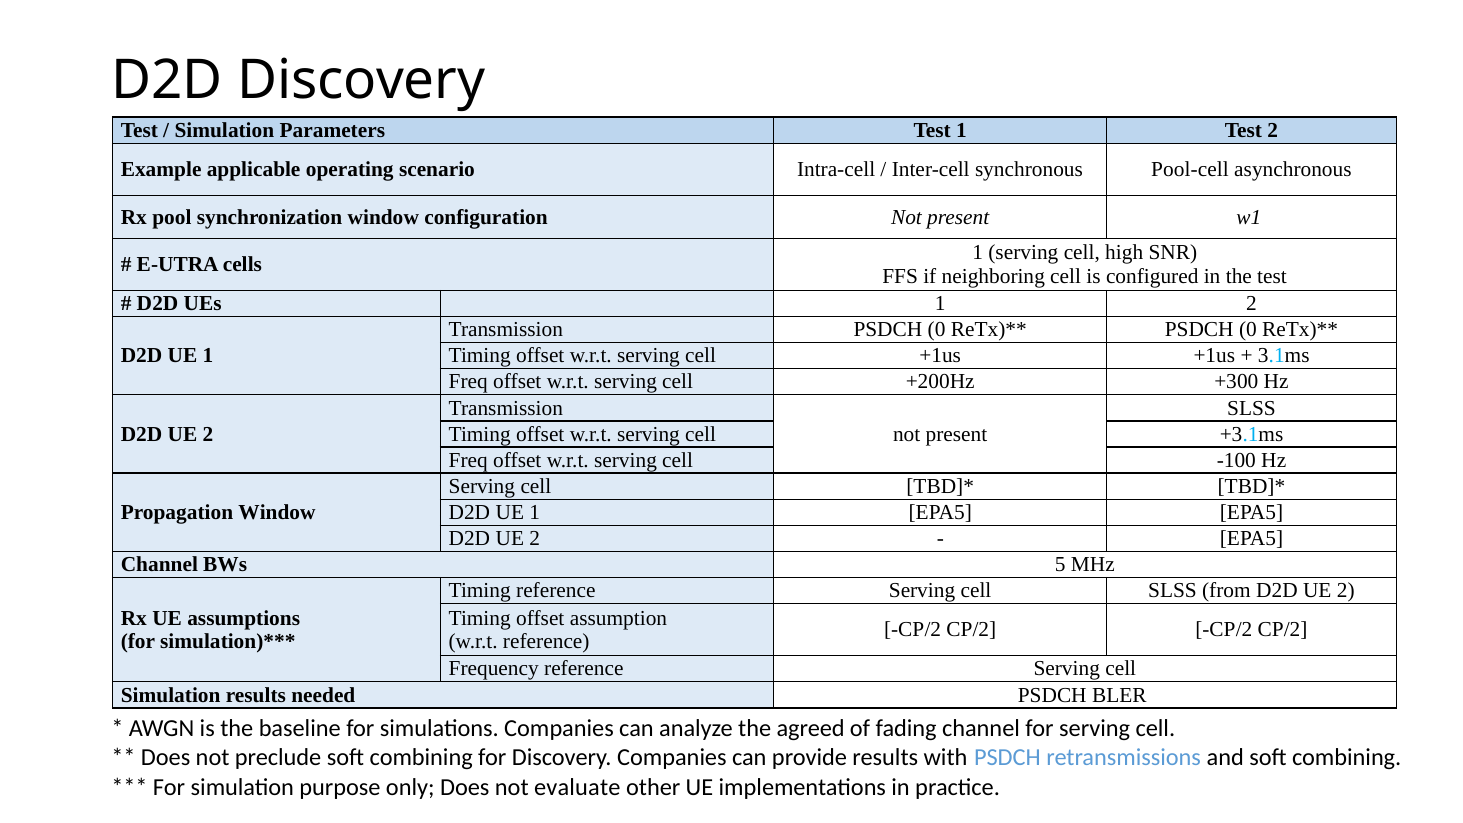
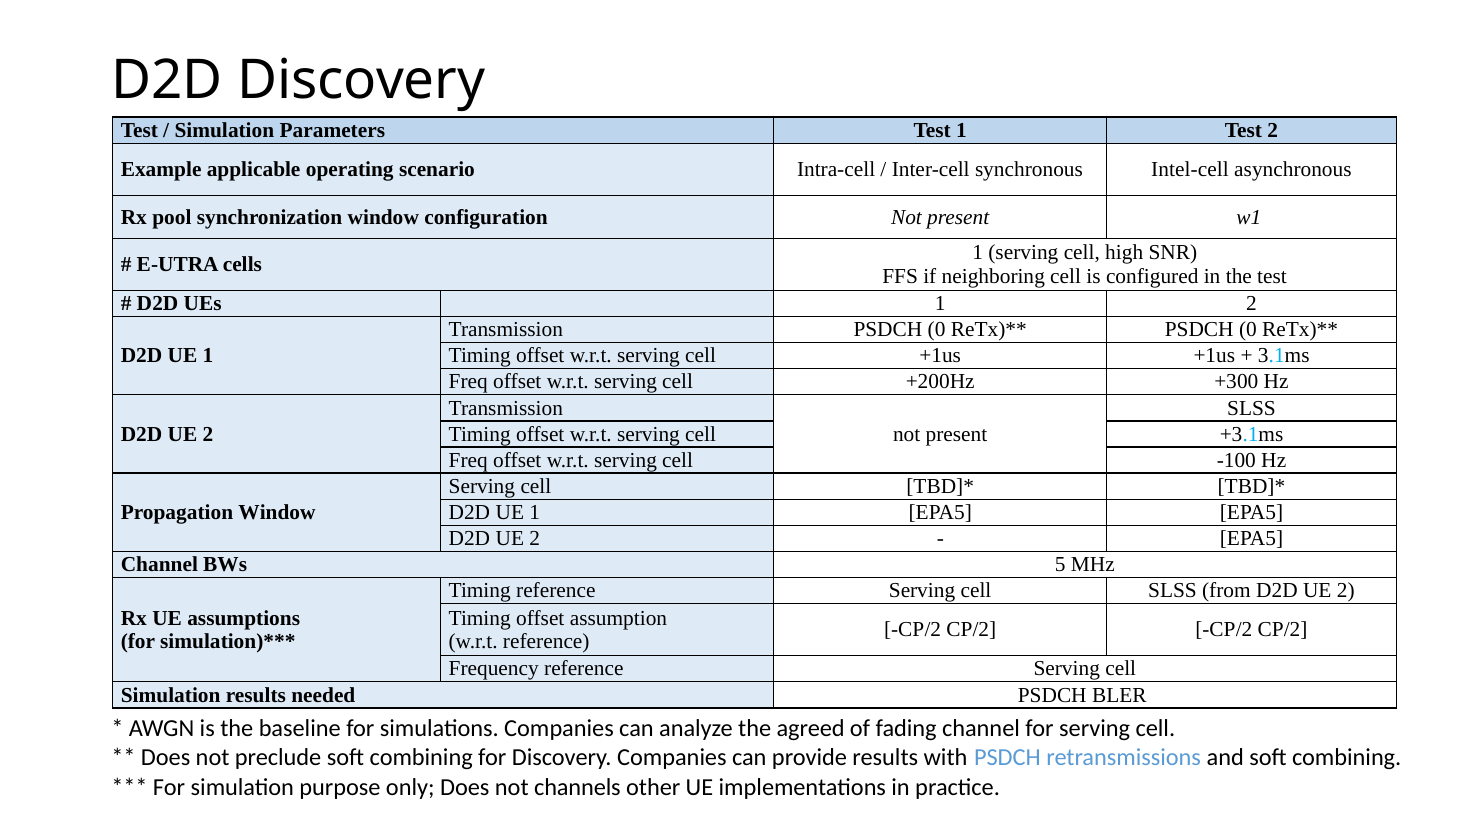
Pool-cell: Pool-cell -> Intel-cell (1190, 169)
evaluate: evaluate -> channels (577, 787)
